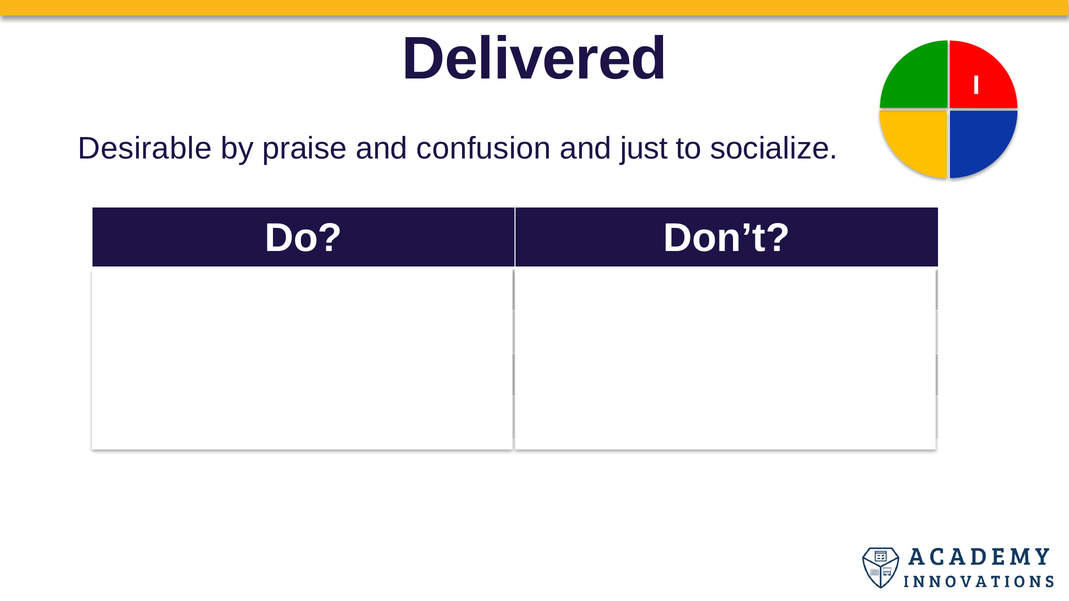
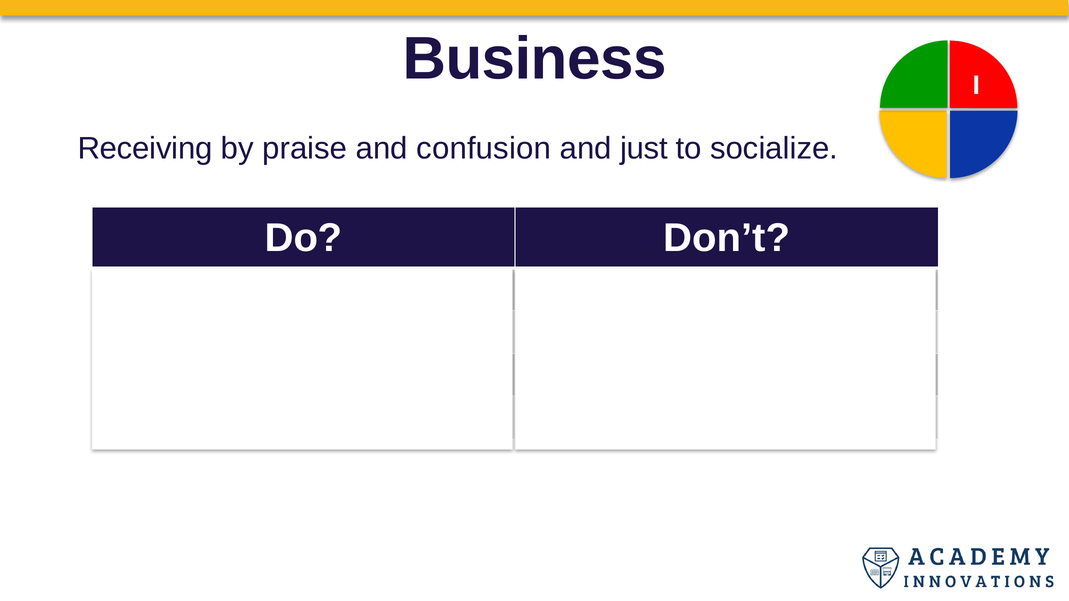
Delivered: Delivered -> Business (535, 59)
Desirable: Desirable -> Receiving (145, 149)
